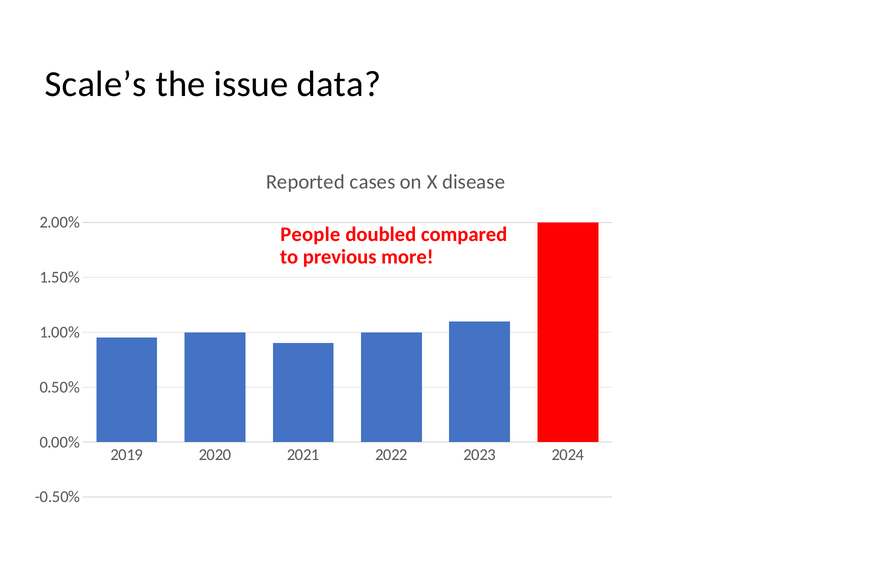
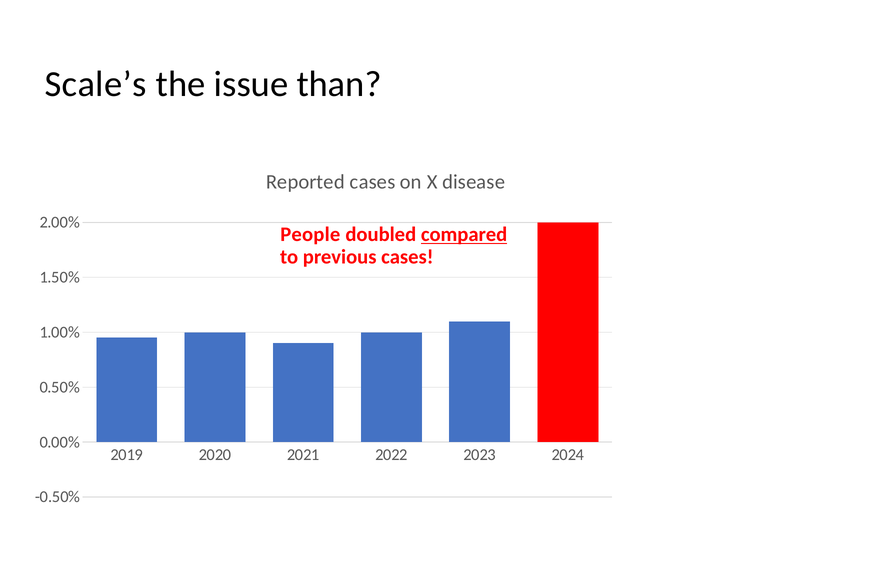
data: data -> than (339, 84)
compared underline: none -> present (464, 234)
previous more: more -> cases (407, 257)
